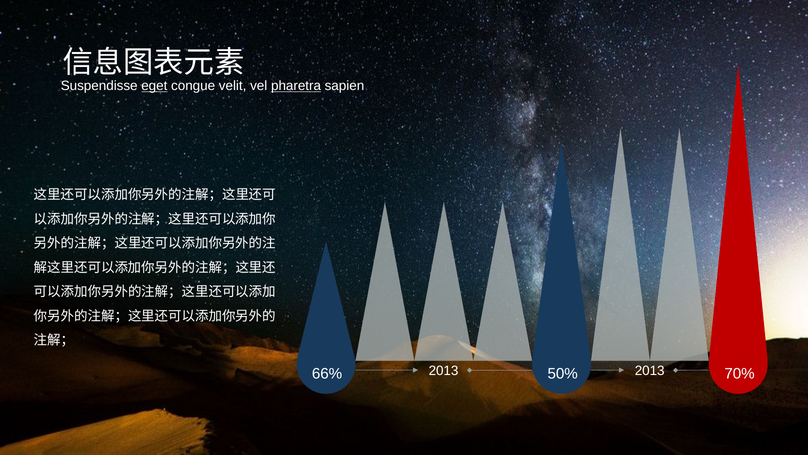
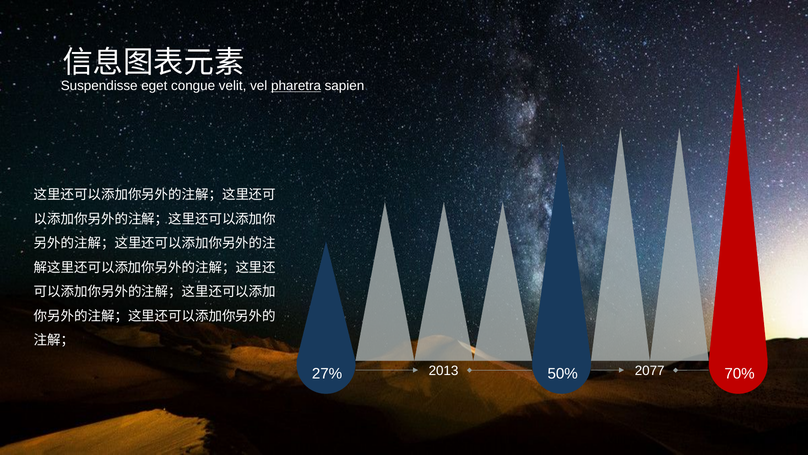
eget underline: present -> none (154, 86)
2013 2013: 2013 -> 2077 (650, 370)
66%: 66% -> 27% (327, 374)
